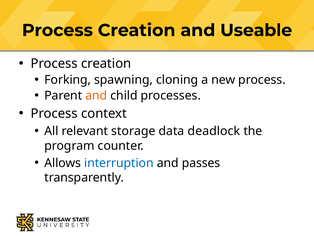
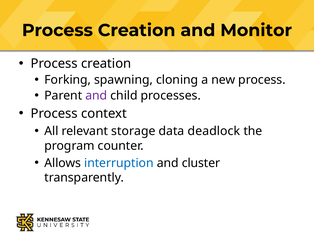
Useable: Useable -> Monitor (256, 30)
and colour: orange -> purple (96, 95)
passes: passes -> cluster (201, 163)
